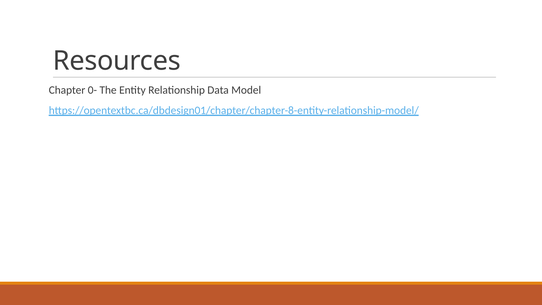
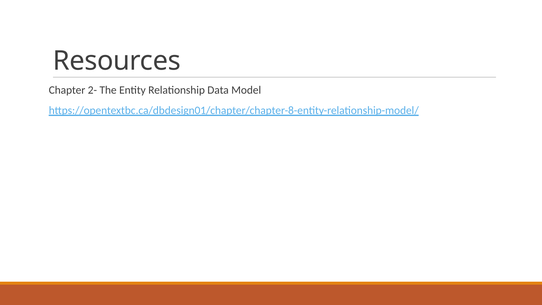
0-: 0- -> 2- (92, 90)
